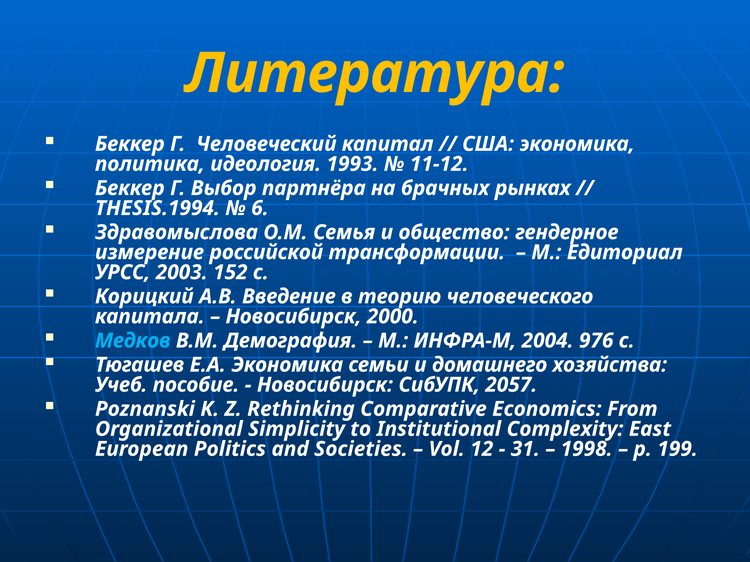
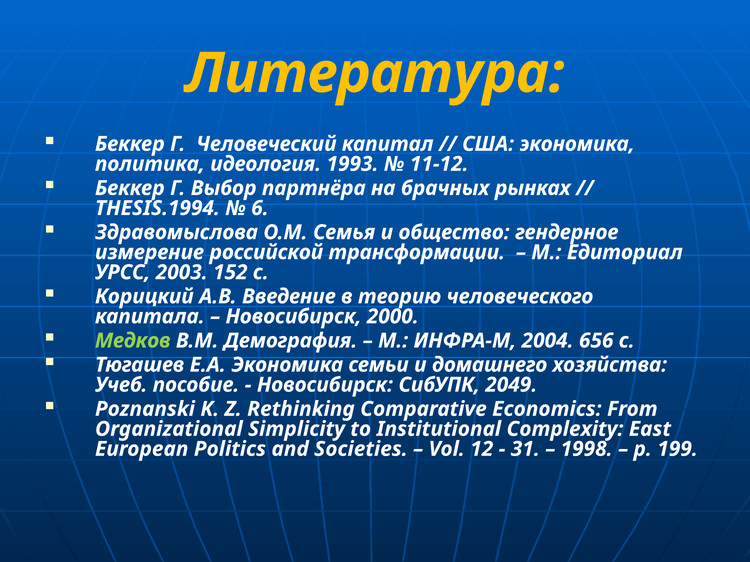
Медков colour: light blue -> light green (133, 341)
976: 976 -> 656 (596, 341)
2057: 2057 -> 2049 (511, 385)
